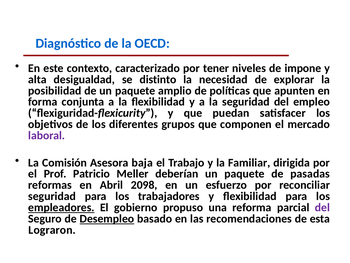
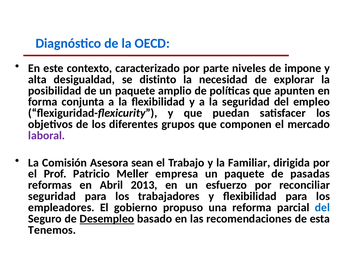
tener: tener -> parte (216, 68)
baja: baja -> sean (142, 162)
deberían: deberían -> empresa (177, 174)
2098: 2098 -> 2013 (144, 185)
empleadores underline: present -> none (61, 207)
del colour: purple -> blue (322, 207)
Lograron: Lograron -> Tenemos (52, 230)
